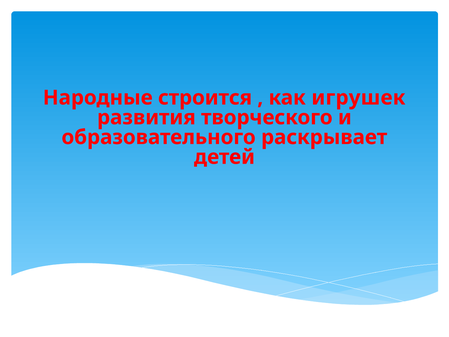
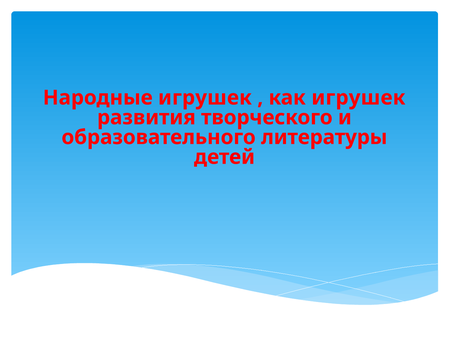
Народные строится: строится -> игрушек (205, 98)
раскрывает: раскрывает -> литературы (324, 137)
